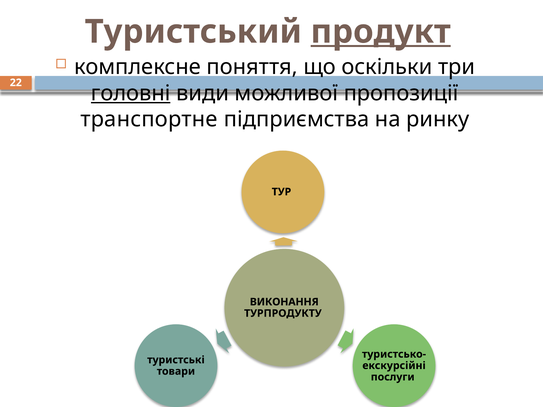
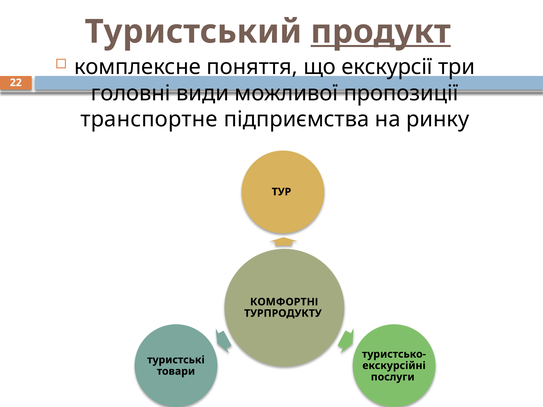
оскільки: оскільки -> екскурсії (387, 67)
головні underline: present -> none (131, 93)
ВИКОНАННЯ: ВИКОНАННЯ -> КОМФОРТНІ (284, 302)
